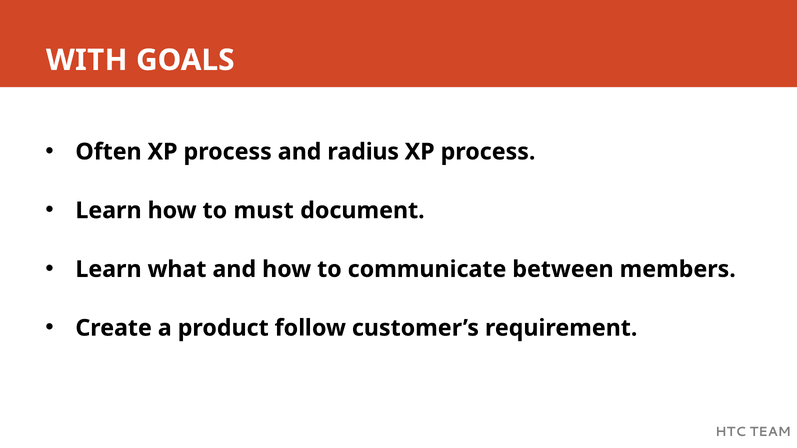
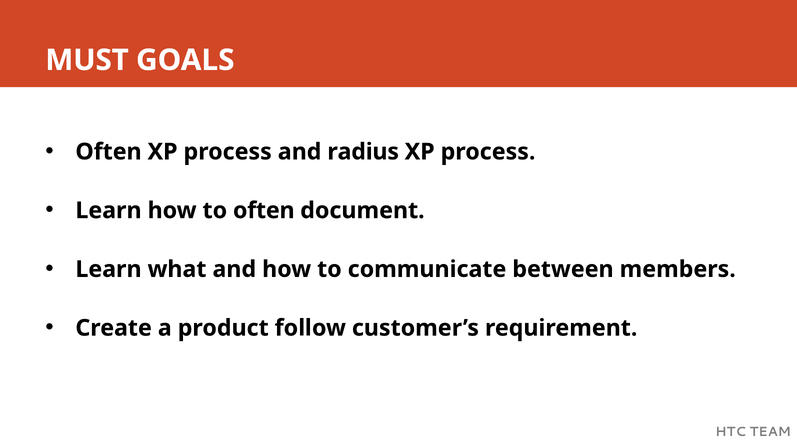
WITH: WITH -> MUST (87, 60)
to must: must -> often (264, 211)
